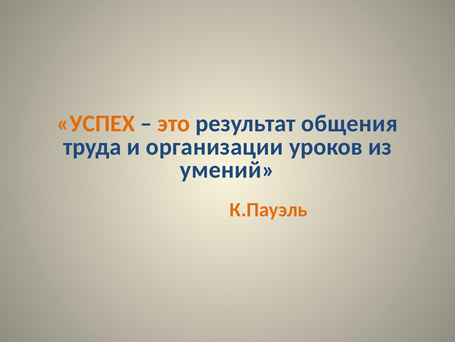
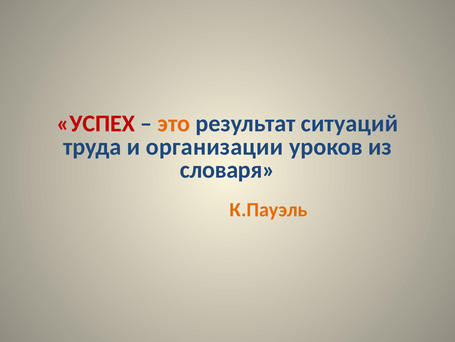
УСПЕХ colour: orange -> red (96, 123)
общения: общения -> ситуаций (350, 123)
умений: умений -> словаря (228, 170)
